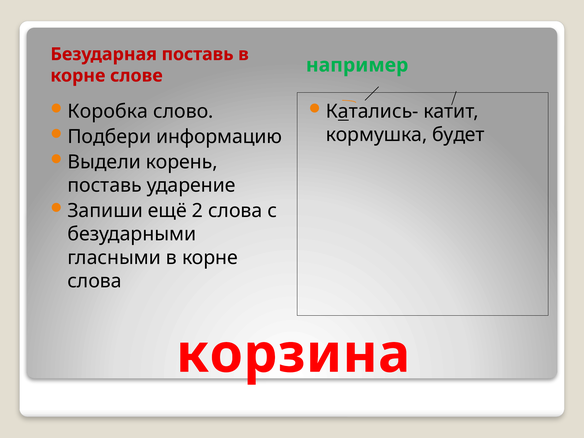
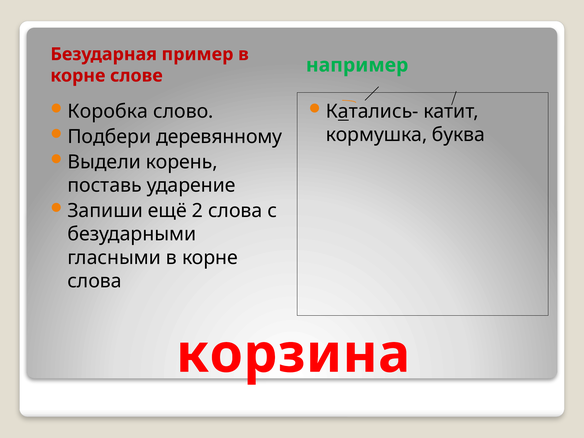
Безударная поставь: поставь -> пример (197, 54)
информацию: информацию -> деревянному (219, 137)
будет: будет -> буква (458, 135)
